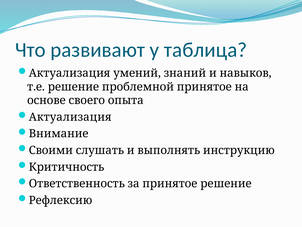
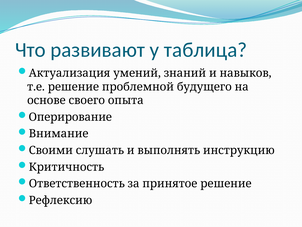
проблемной принятое: принятое -> будущего (204, 87)
Актуализация: Актуализация -> Оперирование (70, 117)
